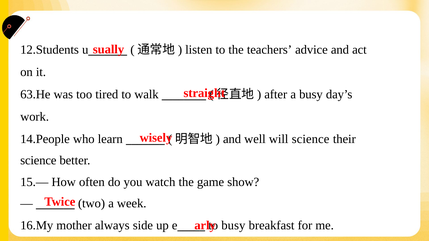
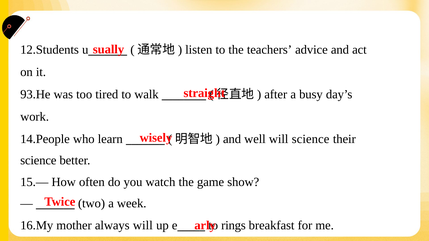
63.He: 63.He -> 93.He (35, 94)
always side: side -> will (143, 226)
busy: busy -> rings (233, 226)
